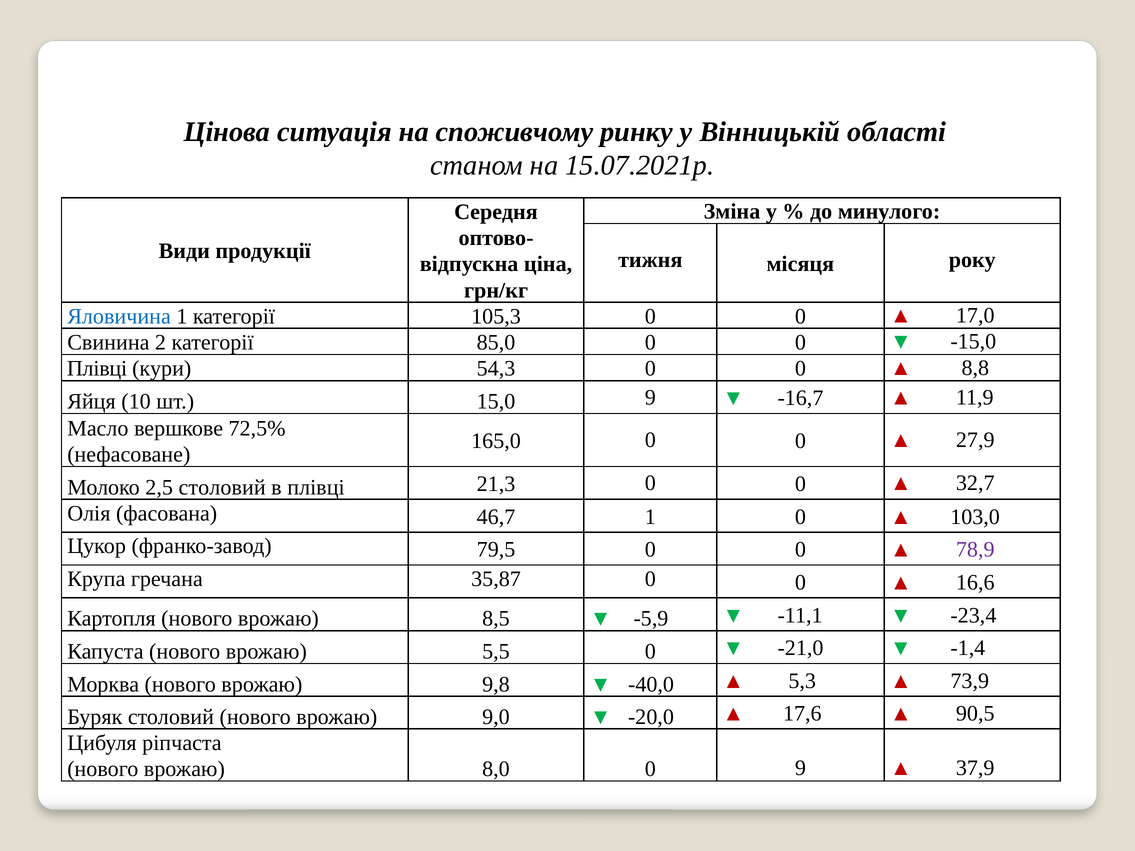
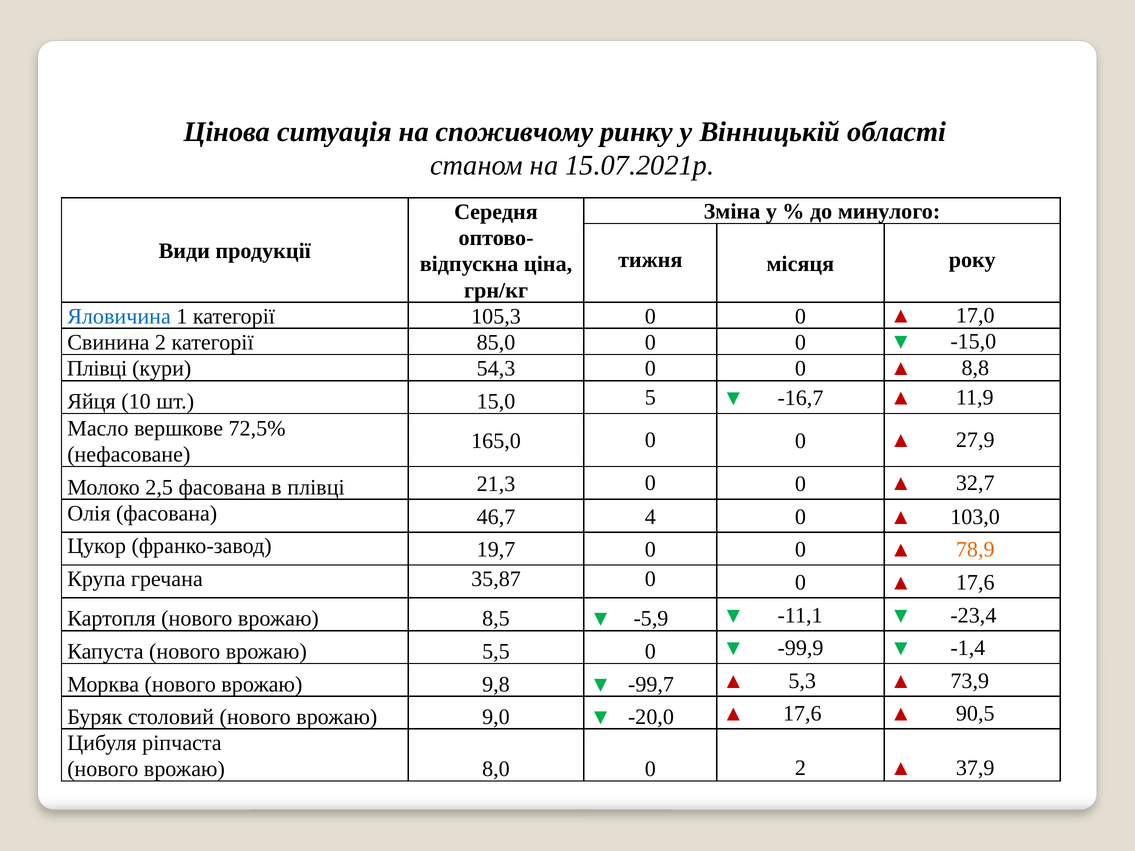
15,0 9: 9 -> 5 (650, 397)
2,5 столовий: столовий -> фасована (222, 487)
46,7 1: 1 -> 4 (650, 517)
79,5: 79,5 -> 19,7 (496, 550)
78,9 colour: purple -> orange (975, 550)
16,6: 16,6 -> 17,6 (975, 583)
-21,0: -21,0 -> -99,9 (801, 648)
-40,0: -40,0 -> -99,7 (651, 684)
0 9: 9 -> 2 (800, 768)
